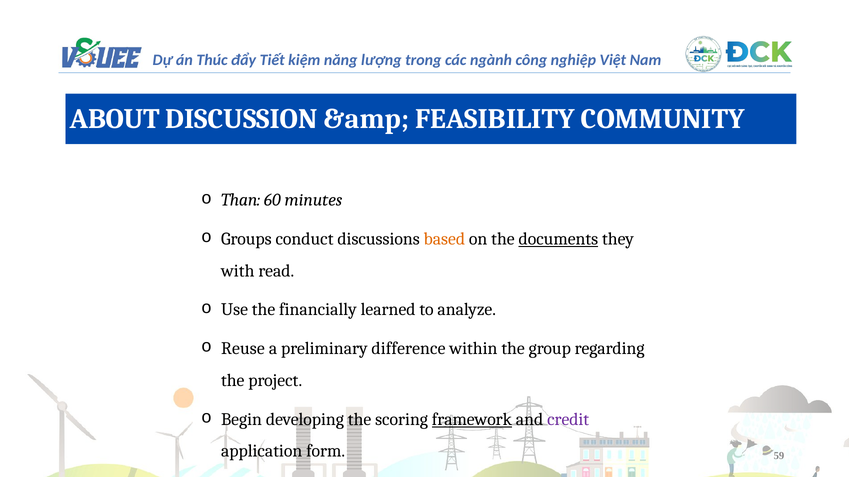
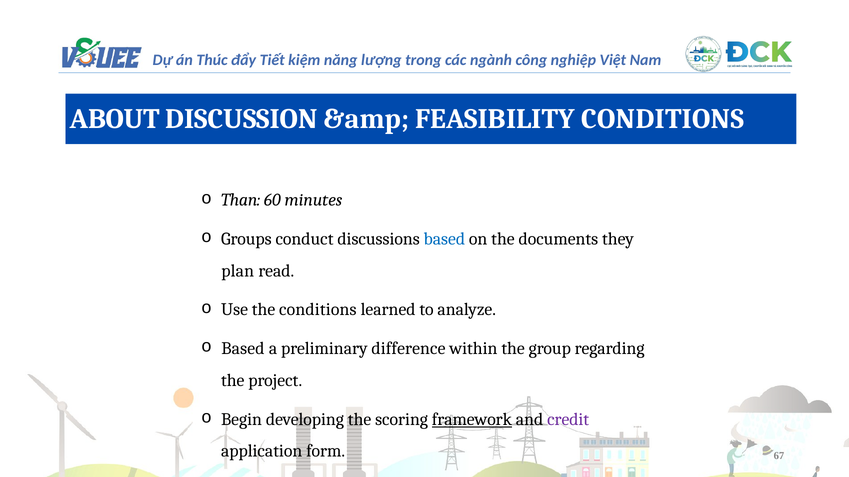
FEASIBILITY COMMUNITY: COMMUNITY -> CONDITIONS (663, 119)
based colour: orange -> blue (444, 239)
documents underline: present -> none (558, 239)
with: with -> plan (238, 271)
the financially: financially -> conditions (318, 310)
Reuse: Reuse -> Based (243, 349)
59: 59 -> 67 (779, 456)
